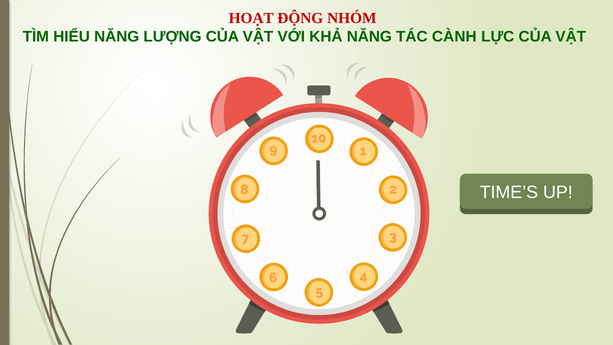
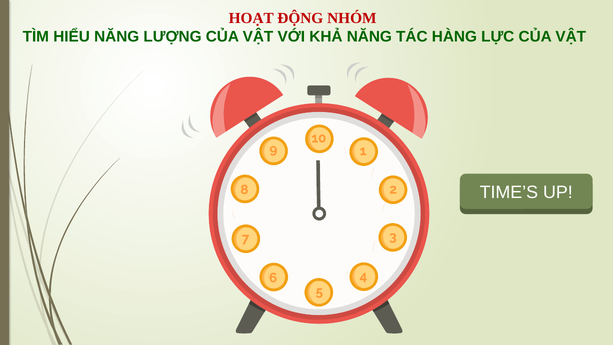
CÀNH: CÀNH -> HÀNG (454, 36)
